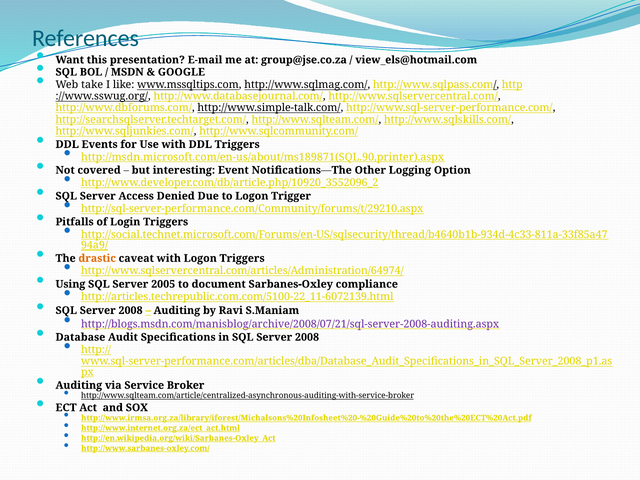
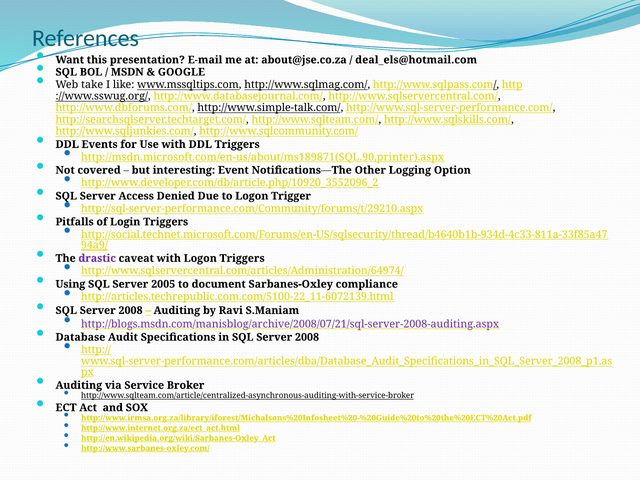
group@jse.co.za: group@jse.co.za -> about@jse.co.za (304, 60)
view_els@hotmail.com: view_els@hotmail.com -> deal_els@hotmail.com (416, 60)
drastic colour: orange -> purple (97, 258)
